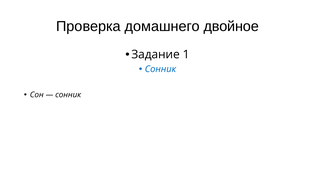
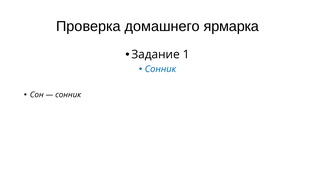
двойное: двойное -> ярмарка (231, 26)
